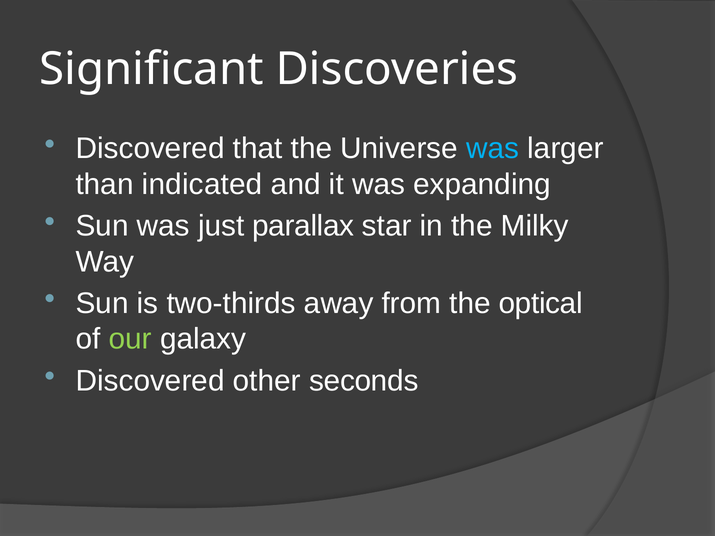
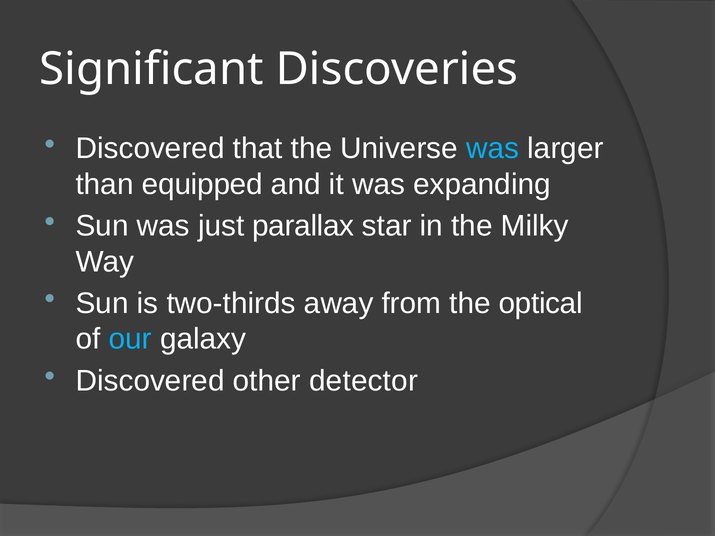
indicated: indicated -> equipped (202, 184)
our colour: light green -> light blue (130, 339)
seconds: seconds -> detector (364, 381)
